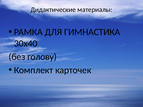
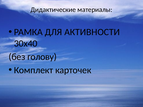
ГИМНАСТИКА: ГИМНАСТИКА -> АКТИВНОСТИ (92, 32)
